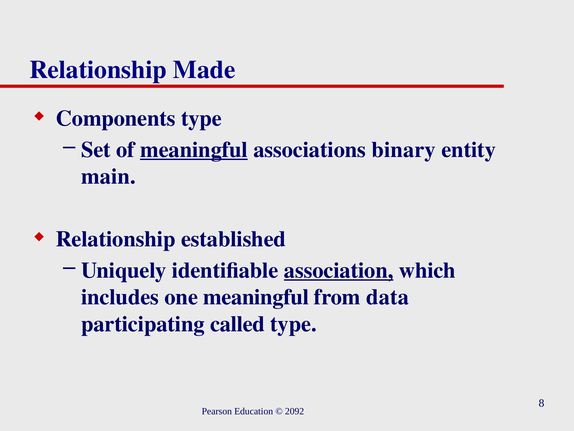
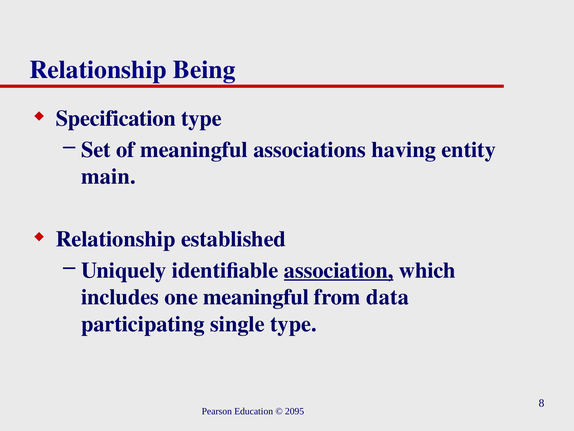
Made: Made -> Being (204, 70)
Components: Components -> Specification (116, 118)
meaningful underline: present -> none (194, 149)
binary: binary -> having (404, 149)
called: called -> single (237, 324)
2092: 2092 -> 2095 (295, 411)
